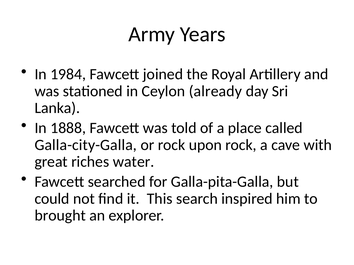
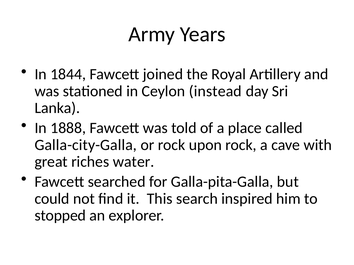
1984: 1984 -> 1844 (68, 74)
already: already -> instead (215, 91)
brought: brought -> stopped (60, 216)
